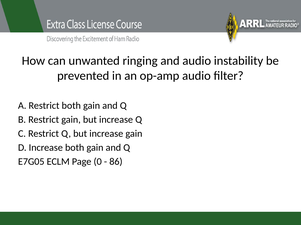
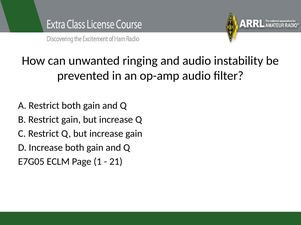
0: 0 -> 1 (98, 162)
86: 86 -> 21 (116, 162)
